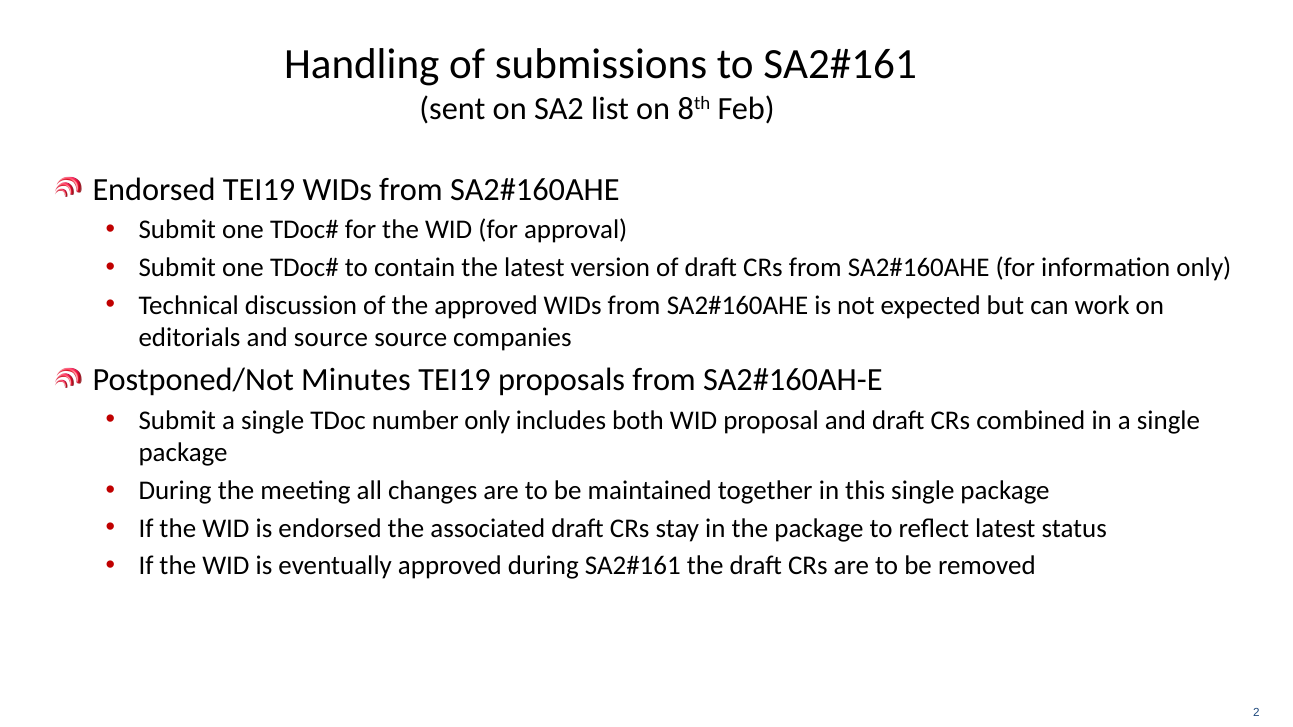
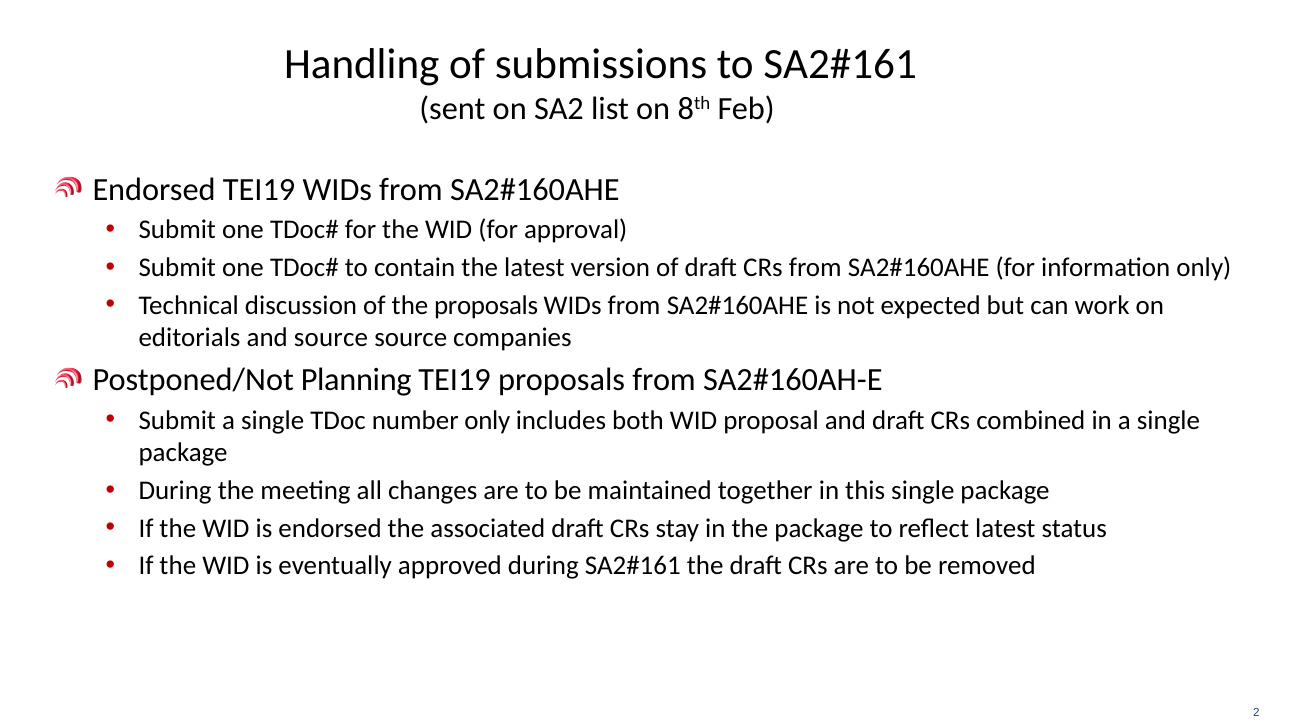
the approved: approved -> proposals (486, 306)
Minutes: Minutes -> Planning (356, 380)
